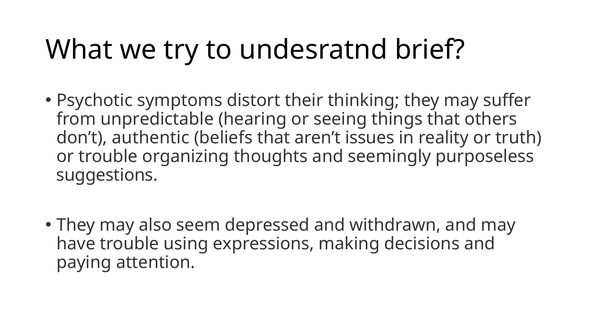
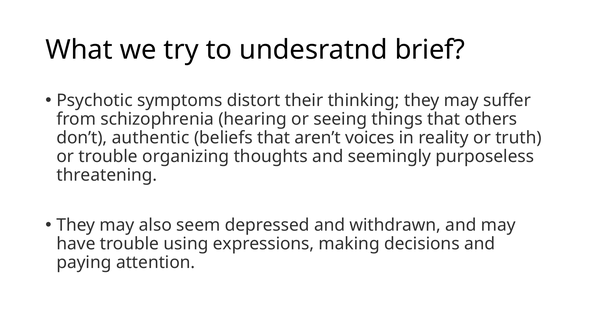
unpredictable: unpredictable -> schizophrenia (157, 119)
issues: issues -> voices (370, 138)
suggestions: suggestions -> threatening (107, 176)
